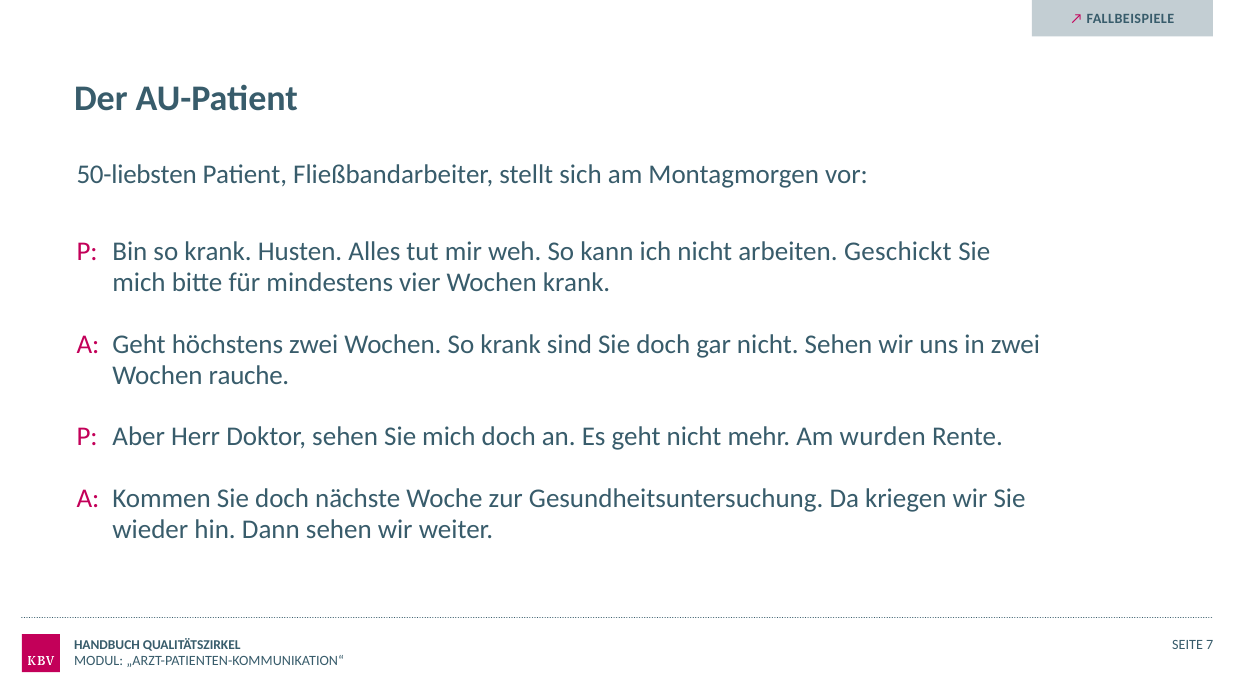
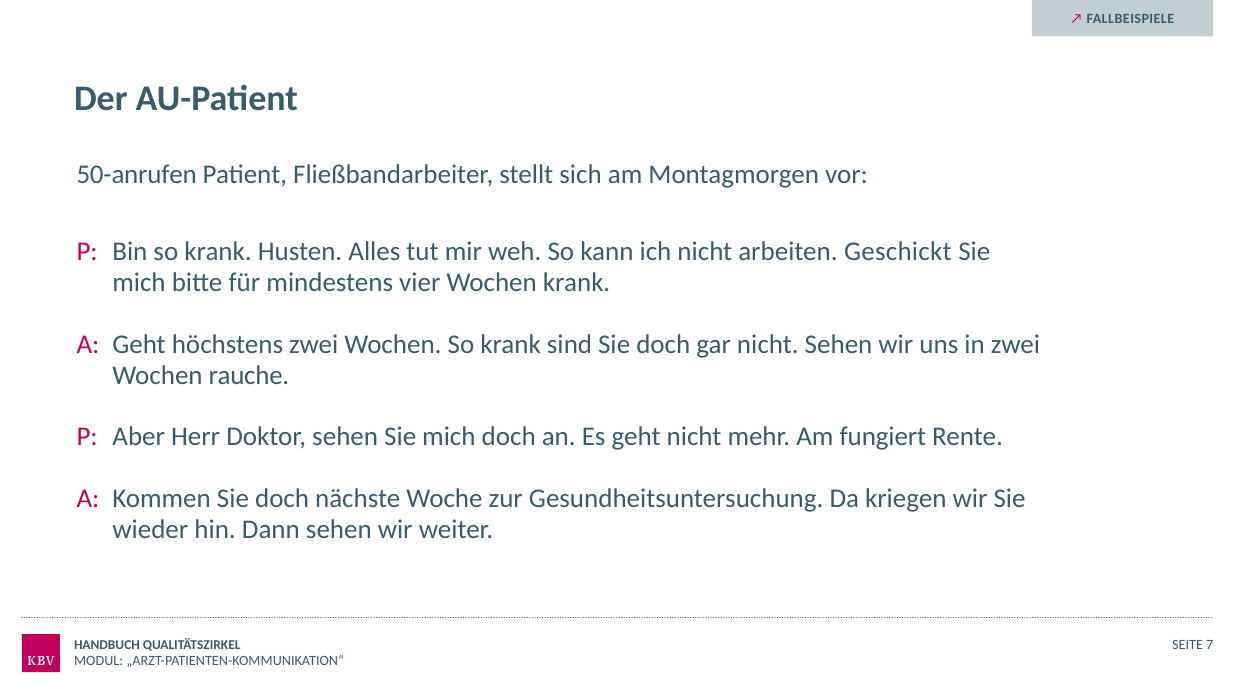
50-liebsten: 50-liebsten -> 50-anrufen (137, 175)
wurden: wurden -> fungiert (883, 437)
